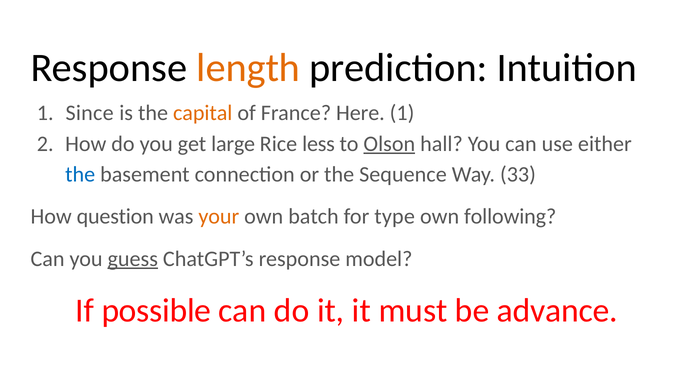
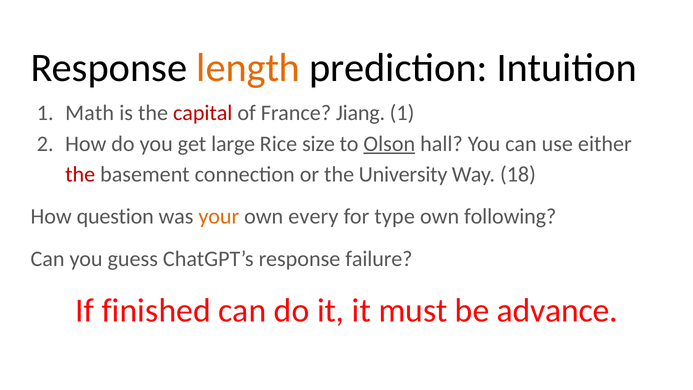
Since: Since -> Math (90, 113)
capital colour: orange -> red (203, 113)
Here: Here -> Jiang (361, 113)
less: less -> size (319, 144)
the colour: blue -> red (80, 174)
Sequence: Sequence -> University (403, 174)
33: 33 -> 18 (518, 174)
batch: batch -> every (313, 217)
guess underline: present -> none (133, 259)
model: model -> failure (379, 259)
possible: possible -> finished (156, 311)
